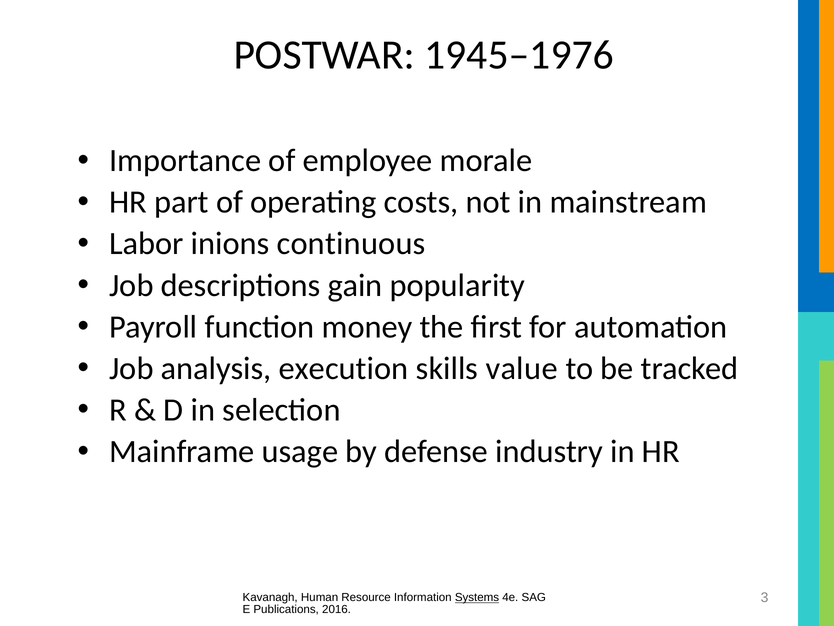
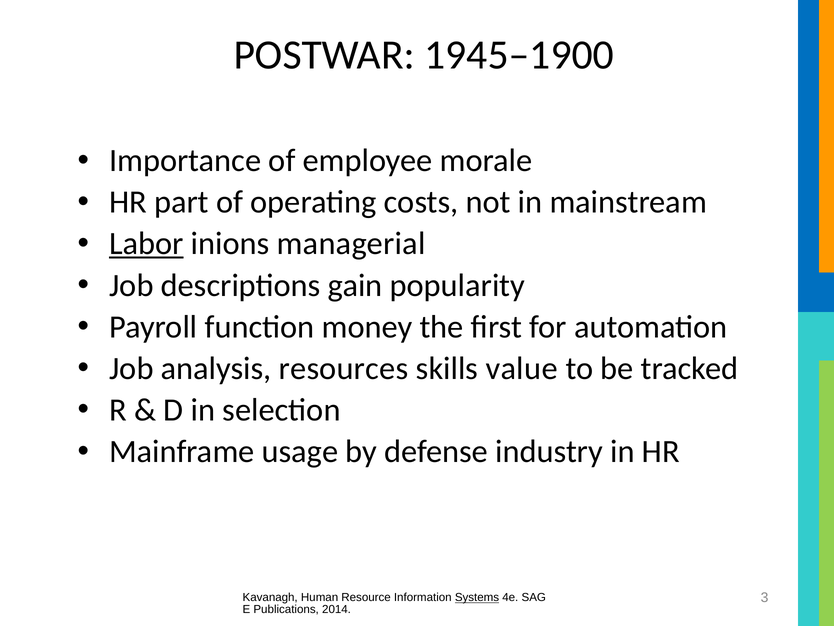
1945–1976: 1945–1976 -> 1945–1900 (519, 55)
Labor underline: none -> present (146, 244)
continuous: continuous -> managerial (351, 244)
execution: execution -> resources (344, 368)
2016: 2016 -> 2014 (337, 609)
